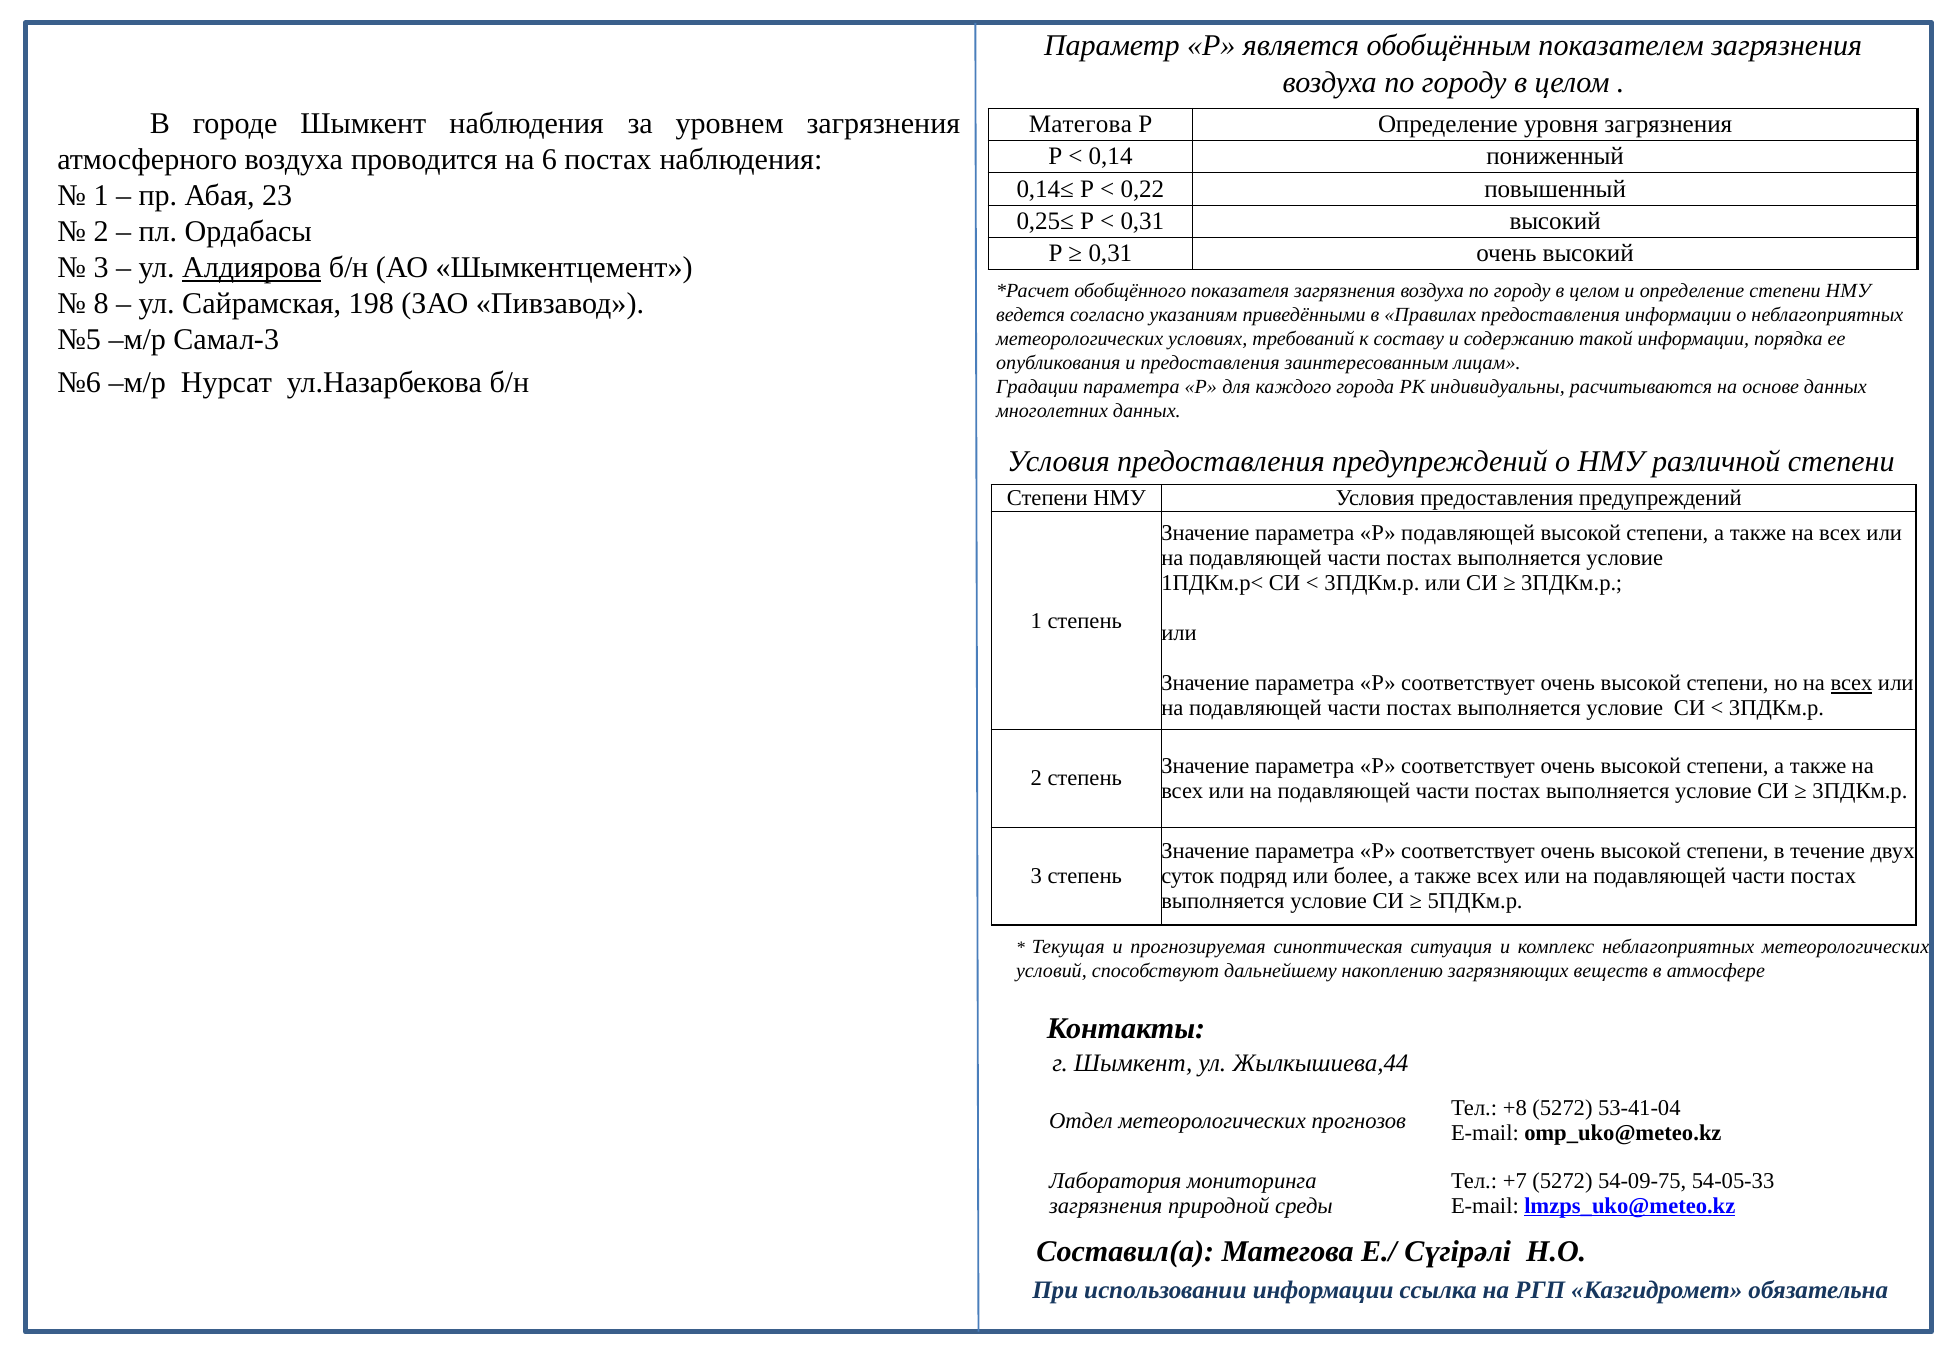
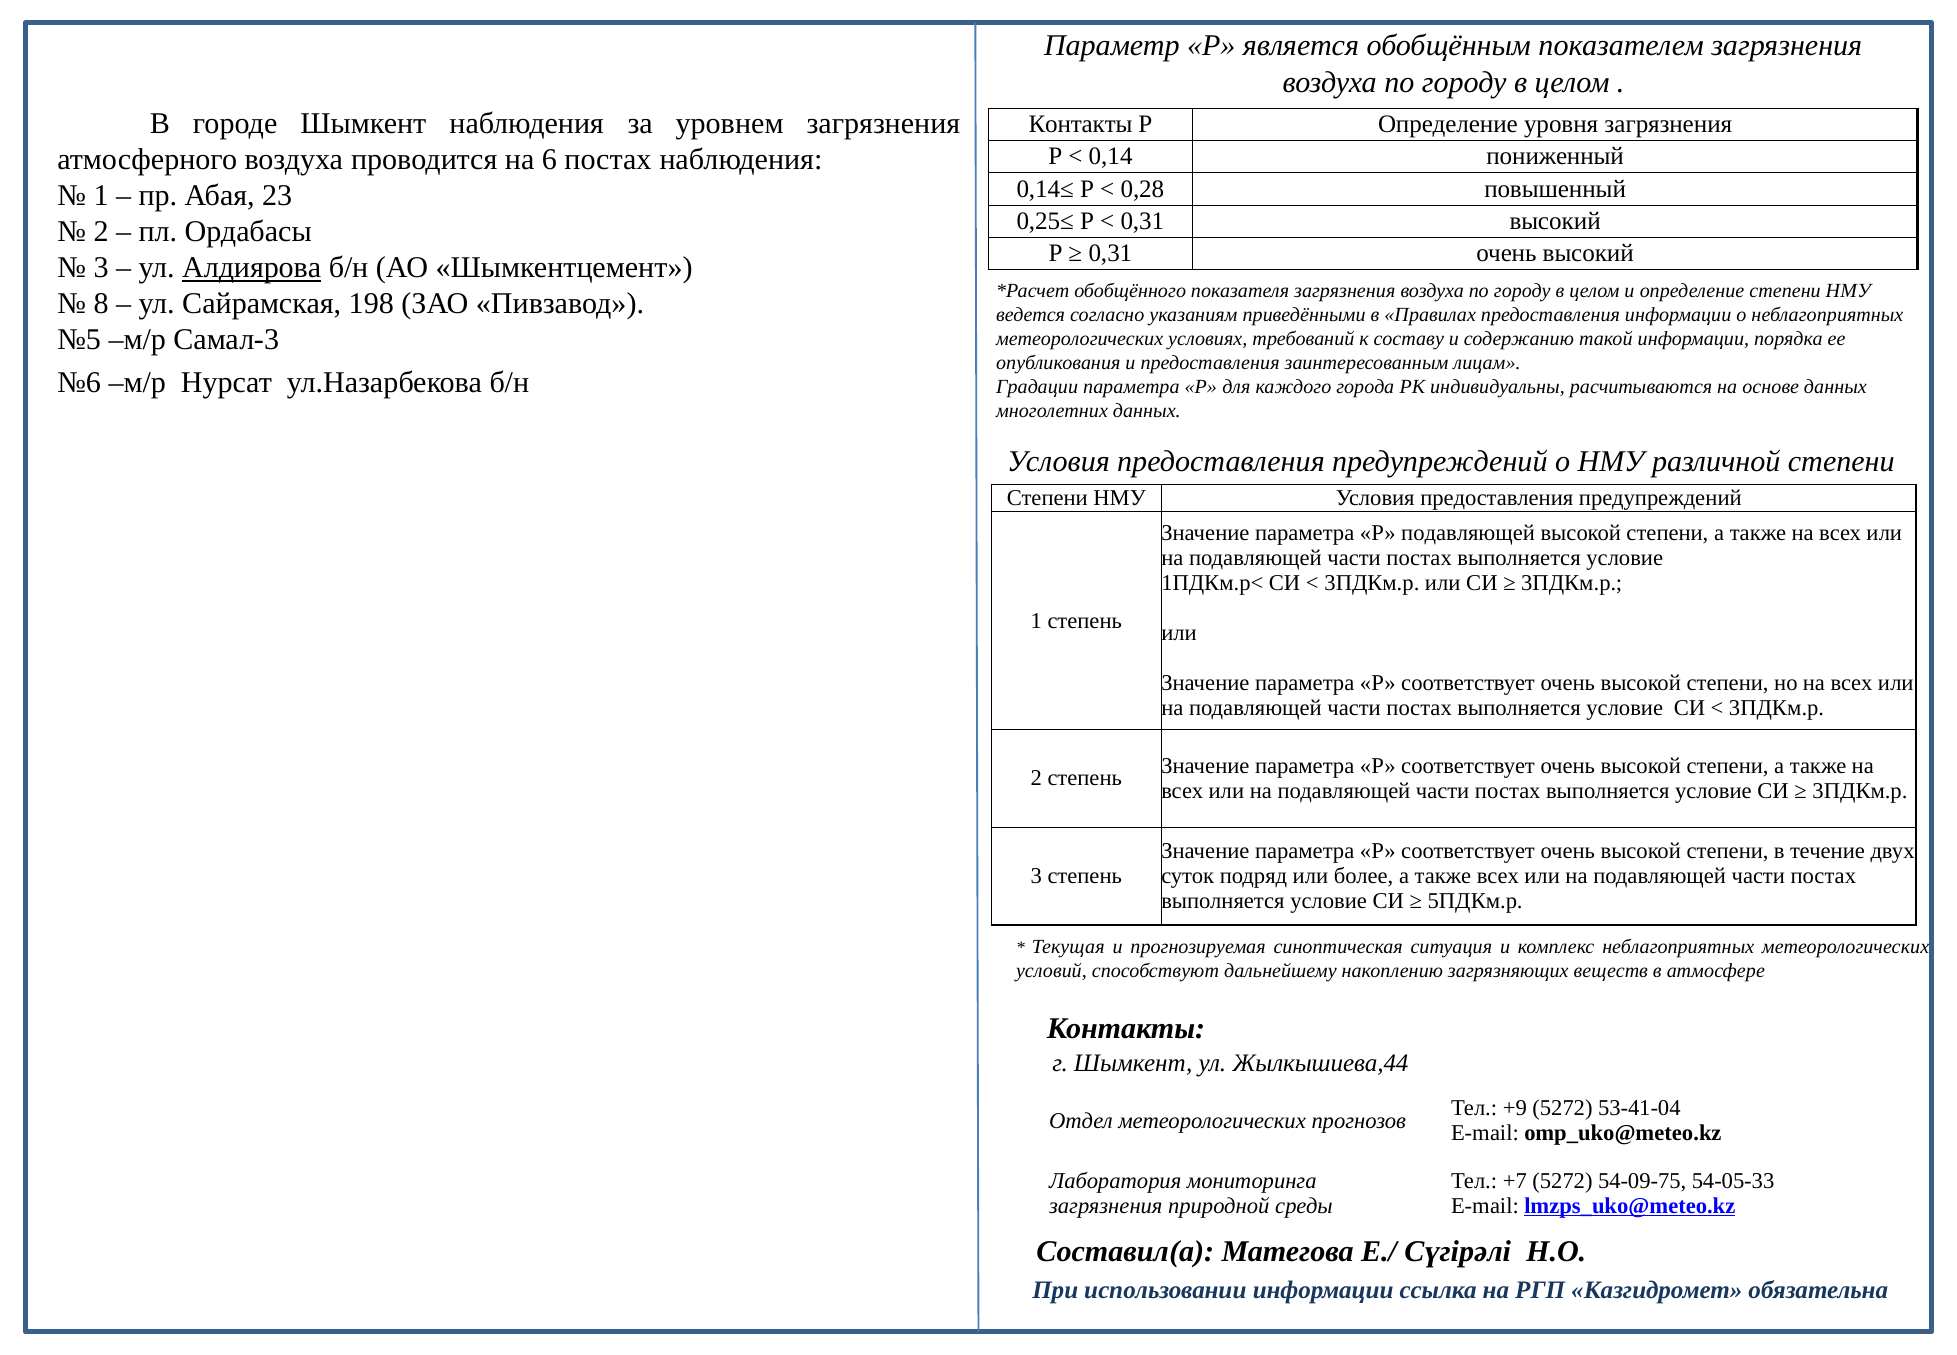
Матегова: Матегова -> Контакты (1081, 124)
0,22: 0,22 -> 0,28 (1142, 189)
всех underline: present -> none (1852, 683)
+8: +8 -> +9 (1515, 1108)
